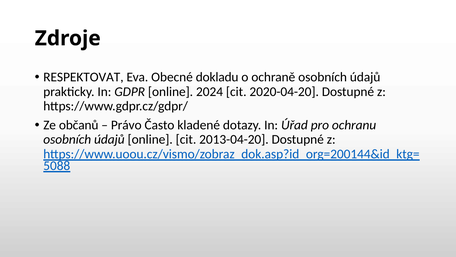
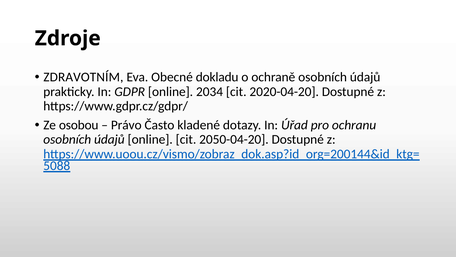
RESPEKTOVAT: RESPEKTOVAT -> ZDRAVOTNÍM (83, 77)
2024: 2024 -> 2034 (210, 91)
občanů: občanů -> osobou (79, 125)
2013-04-20: 2013-04-20 -> 2050-04-20 (234, 139)
